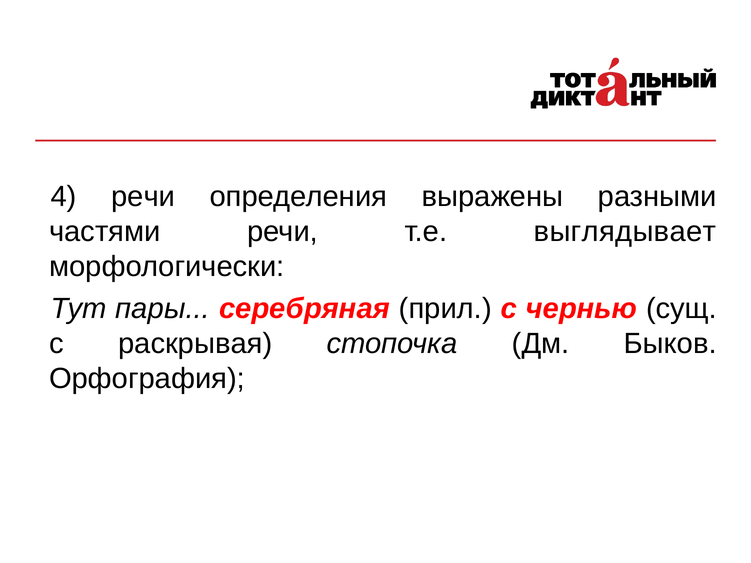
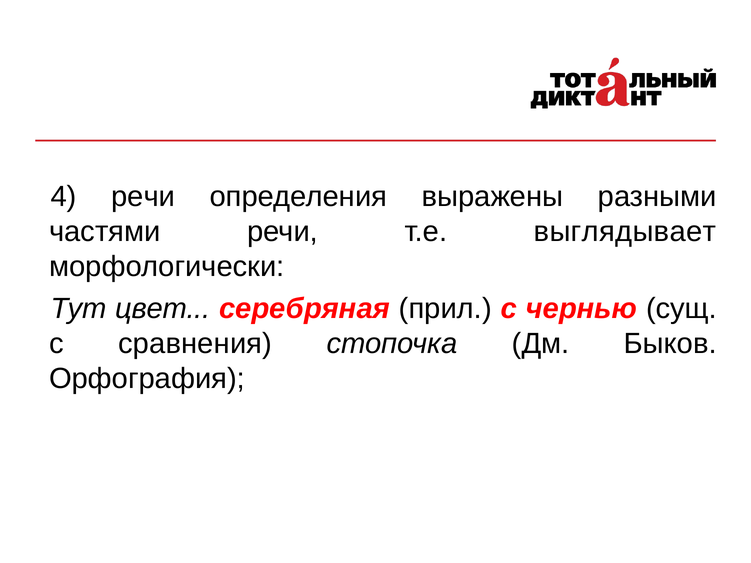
пары: пары -> цвет (163, 309)
раскрывая: раскрывая -> сравнения (195, 344)
